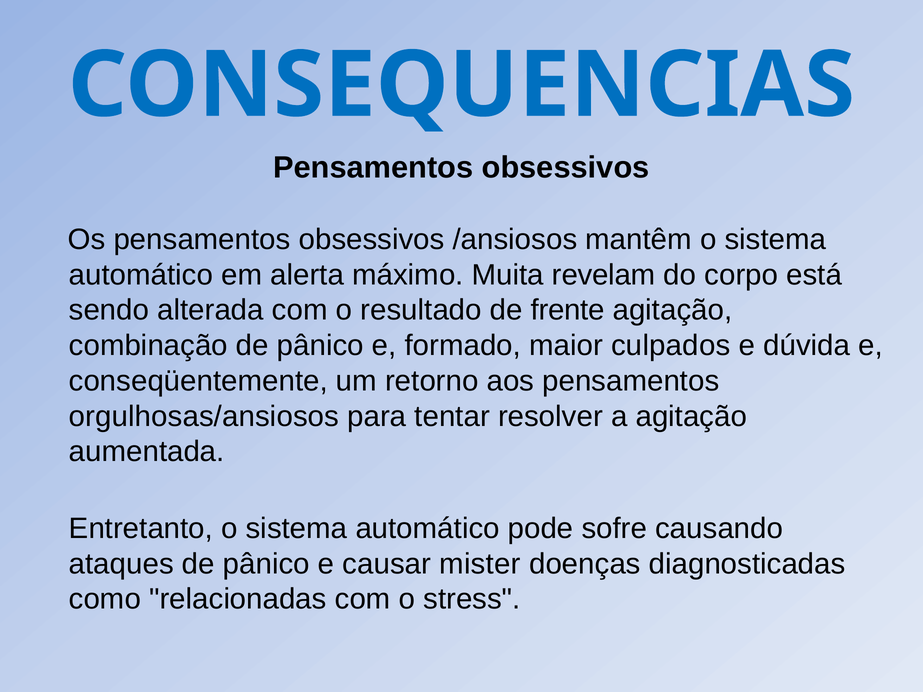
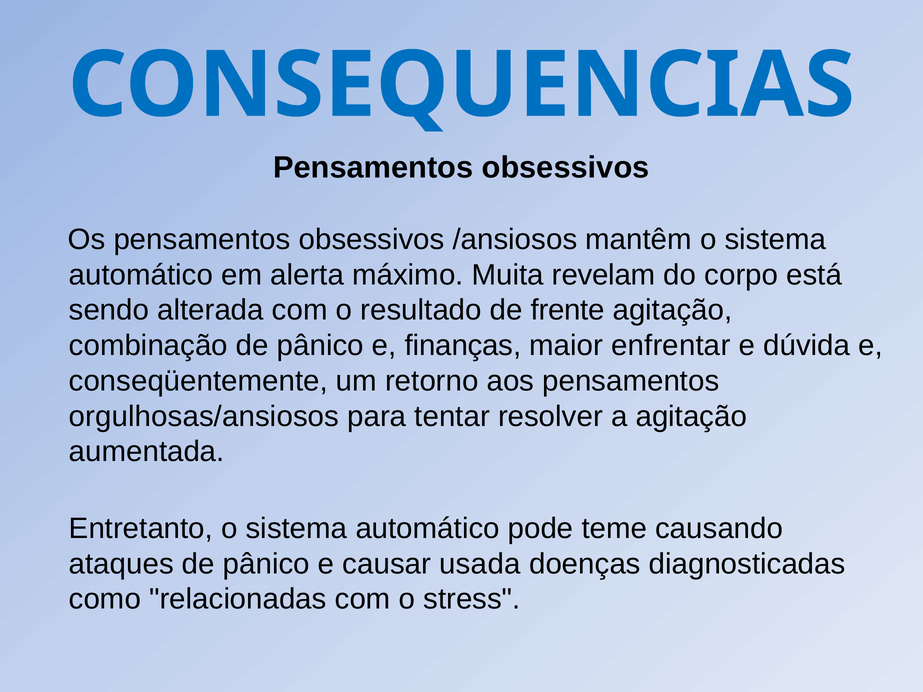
formado: formado -> finanças (463, 346)
culpados: culpados -> enfrentar (671, 346)
sofre: sofre -> teme (614, 529)
mister: mister -> usada (480, 564)
